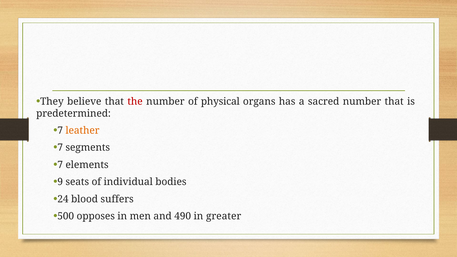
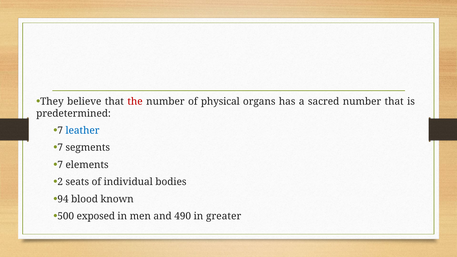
leather colour: orange -> blue (83, 131)
9: 9 -> 2 (60, 182)
24: 24 -> 94 (63, 199)
suffers: suffers -> known (117, 199)
opposes: opposes -> exposed (96, 216)
